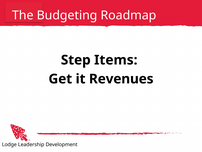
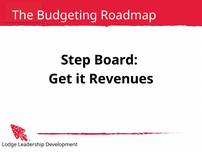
Items: Items -> Board (116, 60)
